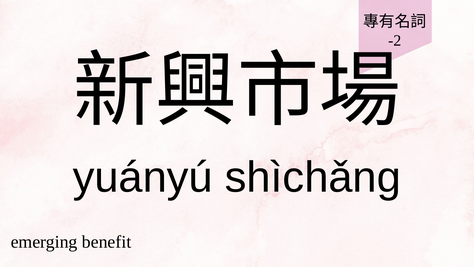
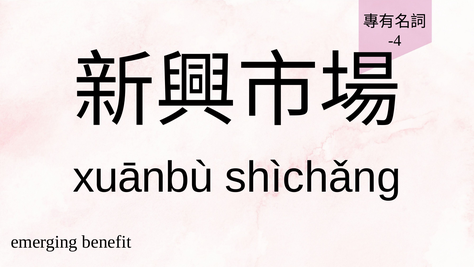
-2: -2 -> -4 (395, 40)
yuányú: yuányú -> xuānbù (143, 177)
